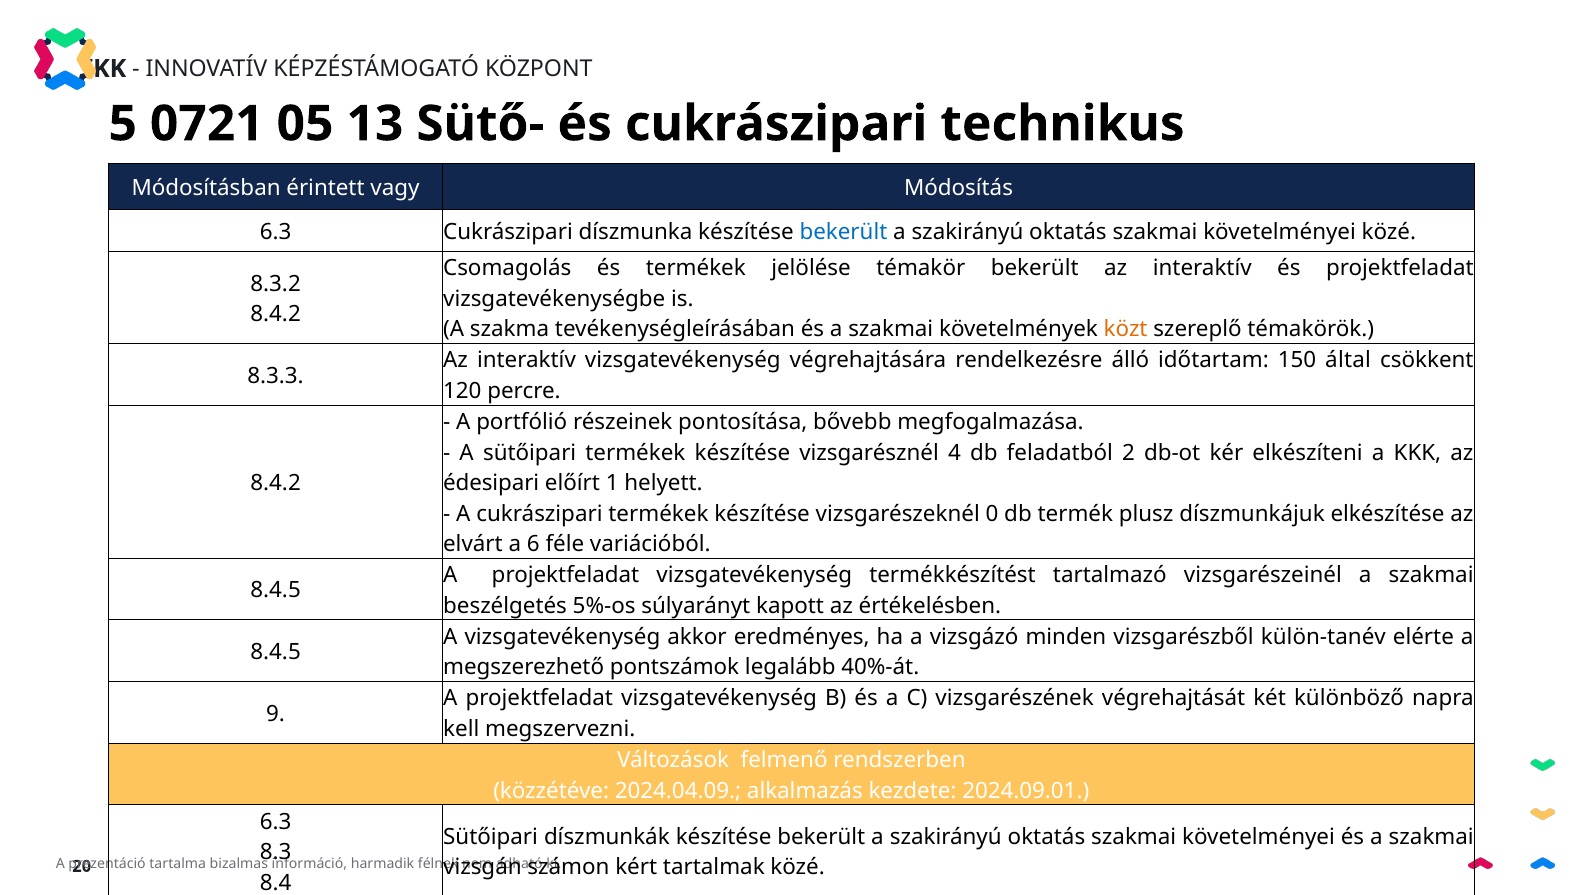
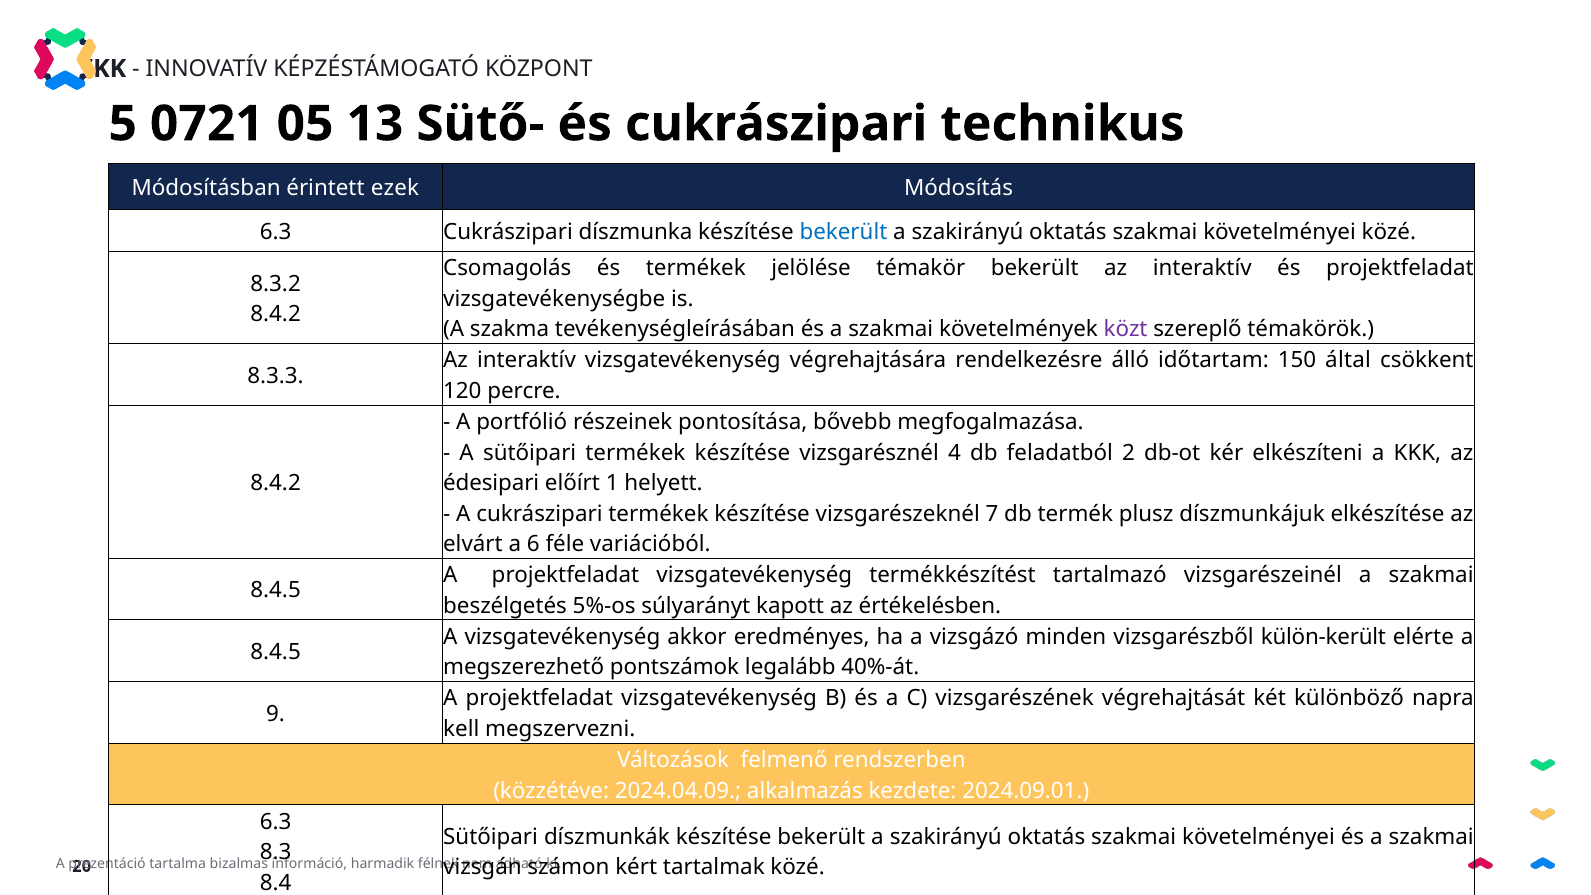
vagy: vagy -> ezek (395, 188)
közt colour: orange -> purple (1126, 329)
0: 0 -> 7 (992, 514)
külön-tanév: külön-tanév -> külön-került (1323, 637)
